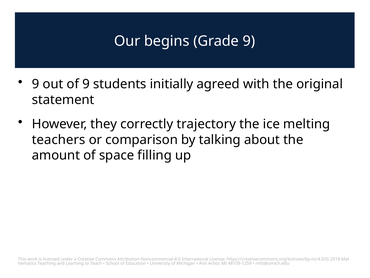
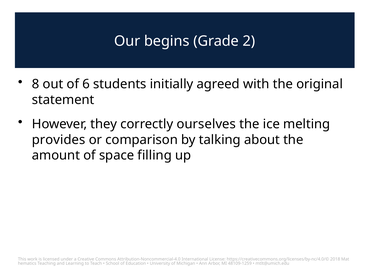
Grade 9: 9 -> 2 (249, 41)
9: 9 -> 8 (36, 84)
of 9: 9 -> 6 (86, 84)
trajectory: trajectory -> ourselves (206, 124)
teachers: teachers -> provides (59, 140)
